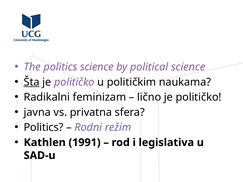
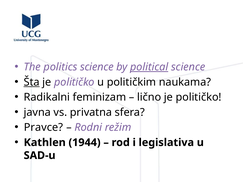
political underline: none -> present (149, 67)
Politics: Politics -> Pravce (43, 128)
1991: 1991 -> 1944 (85, 143)
